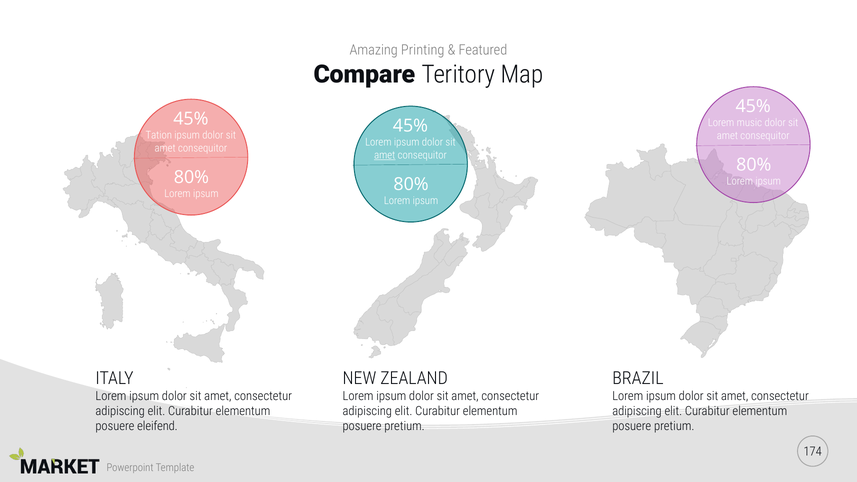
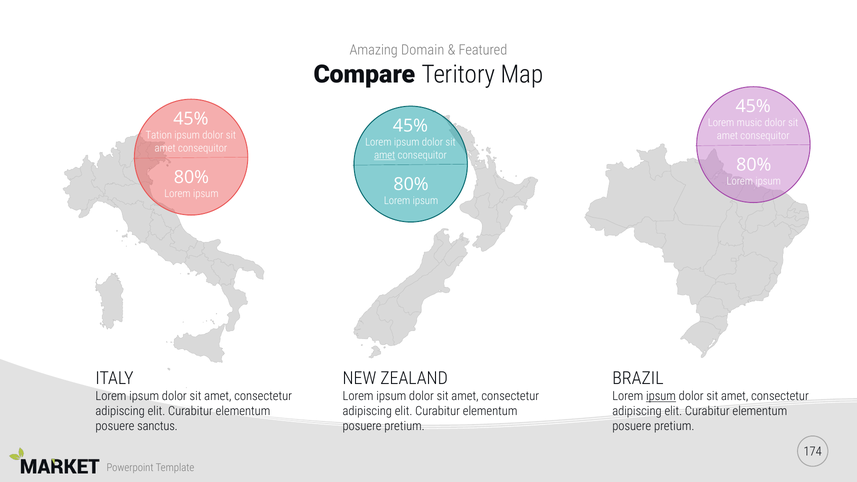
Printing: Printing -> Domain (423, 50)
ipsum underline: none -> present (661, 396)
eleifend: eleifend -> sanctus (157, 426)
